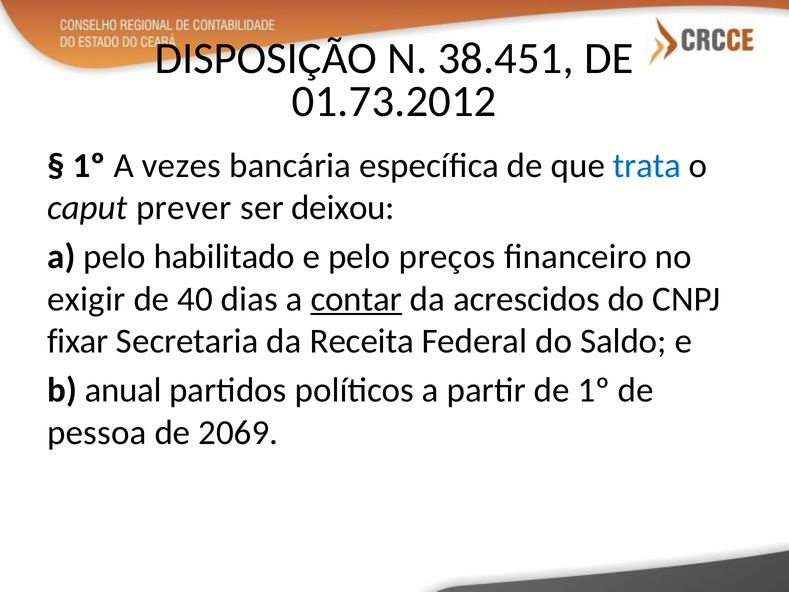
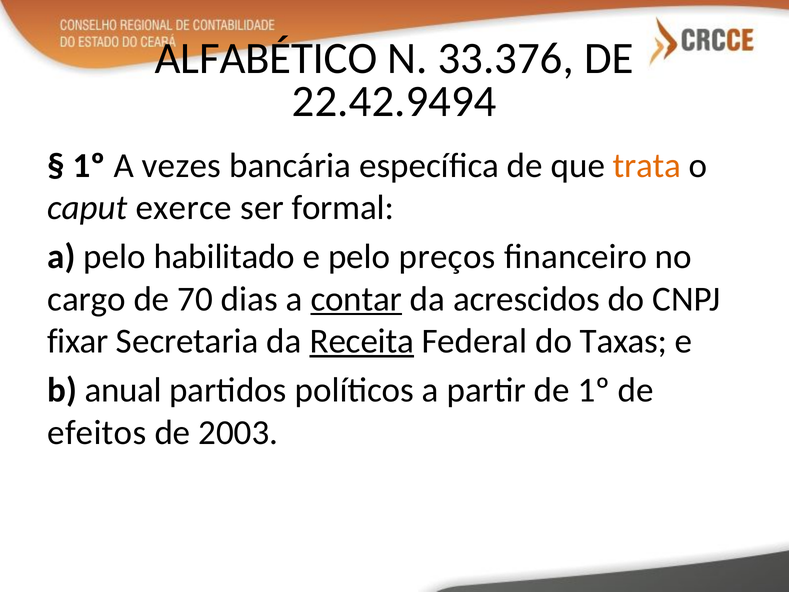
DISPOSIÇÃO: DISPOSIÇÃO -> ALFABÉTICO (266, 58)
38.451: 38.451 -> 33.376 (506, 58)
01.73.2012: 01.73.2012 -> 22.42.9494 (394, 101)
trata colour: blue -> orange (647, 166)
prever: prever -> exerce (184, 208)
deixou: deixou -> formal (343, 208)
exigir: exigir -> cargo (87, 299)
40: 40 -> 70 (195, 299)
Receita underline: none -> present (362, 341)
Saldo: Saldo -> Taxas (623, 341)
pessoa: pessoa -> efeitos (97, 432)
2069: 2069 -> 2003 (238, 432)
